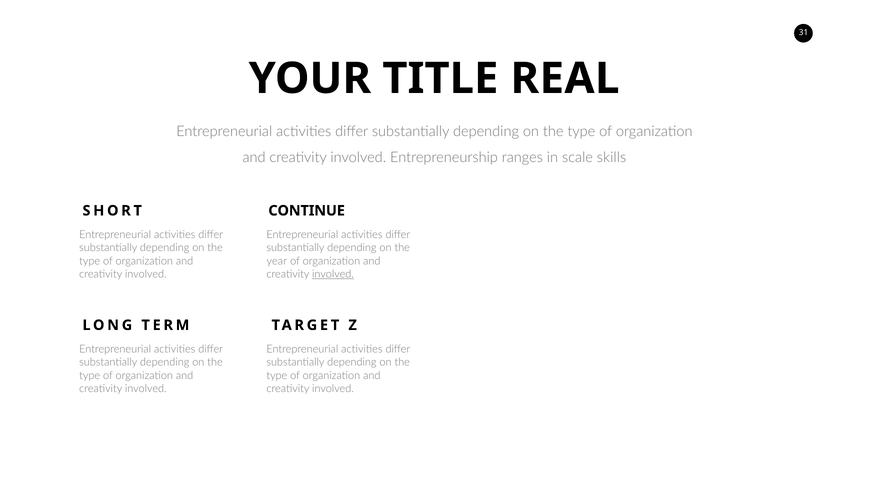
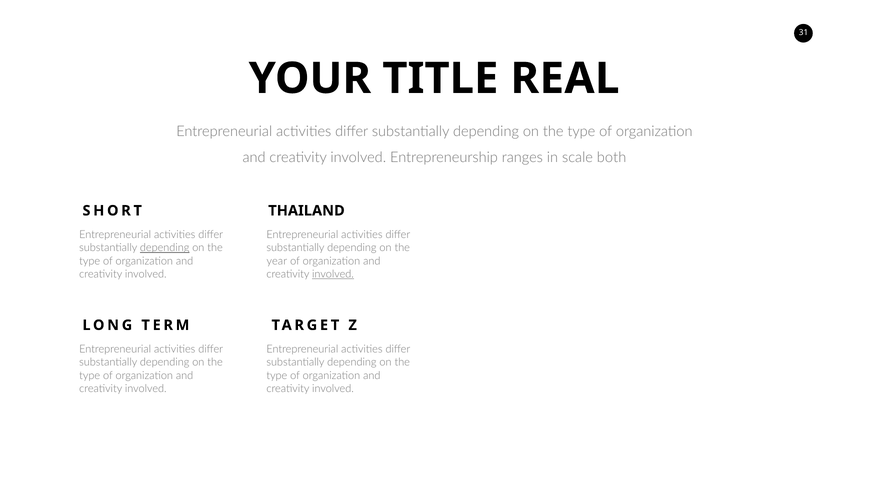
skills: skills -> both (612, 157)
CONTINUE: CONTINUE -> THAILAND (307, 211)
depending underline: none -> present (165, 248)
